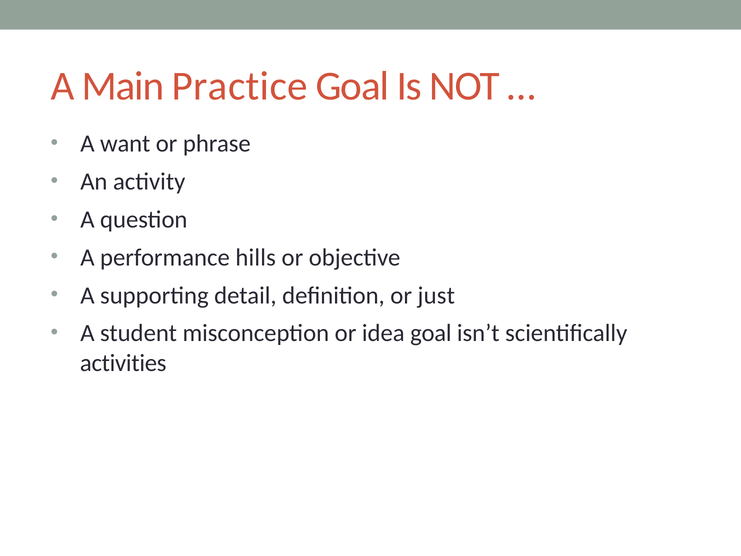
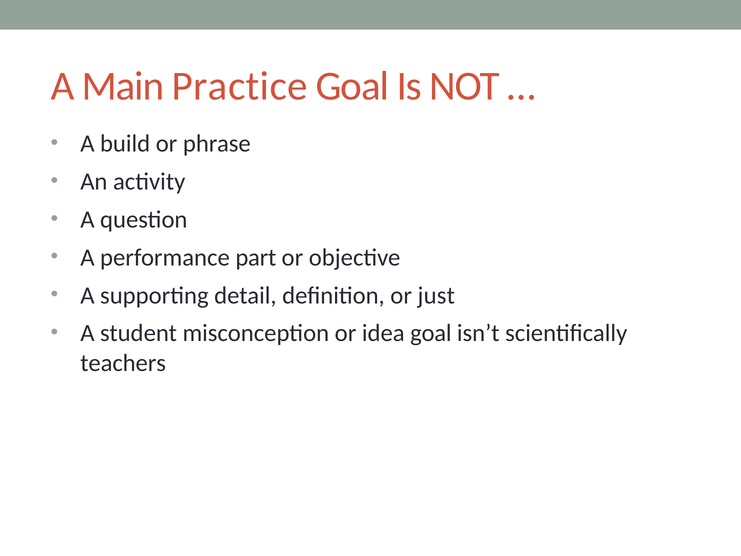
want: want -> build (125, 144)
hills: hills -> part (256, 257)
activities: activities -> teachers (123, 363)
